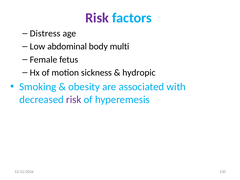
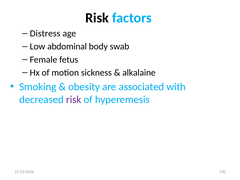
Risk colour: purple -> black (97, 18)
multi: multi -> swab (120, 46)
hydropic: hydropic -> alkalaine (139, 73)
